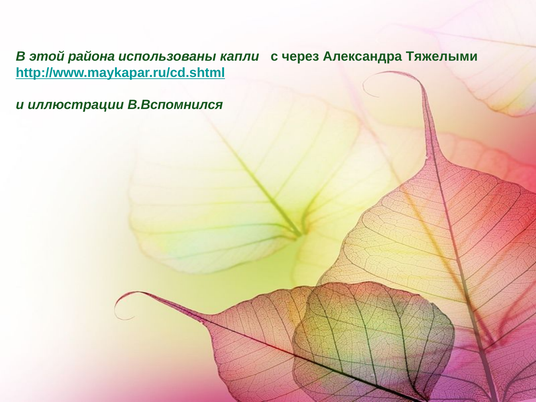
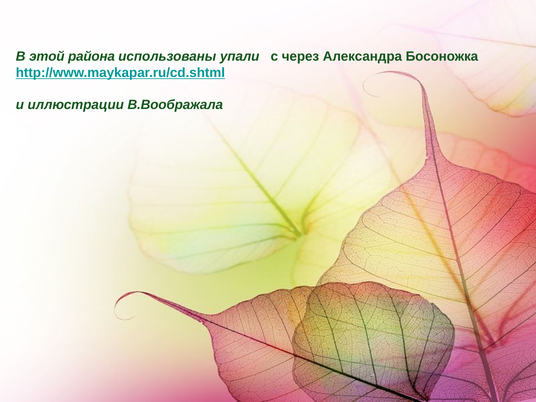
капли: капли -> упали (240, 57)
Тяжелыми: Тяжелыми -> Босоножка (442, 57)
В.Вспомнился: В.Вспомнился -> В.Воображала (175, 105)
